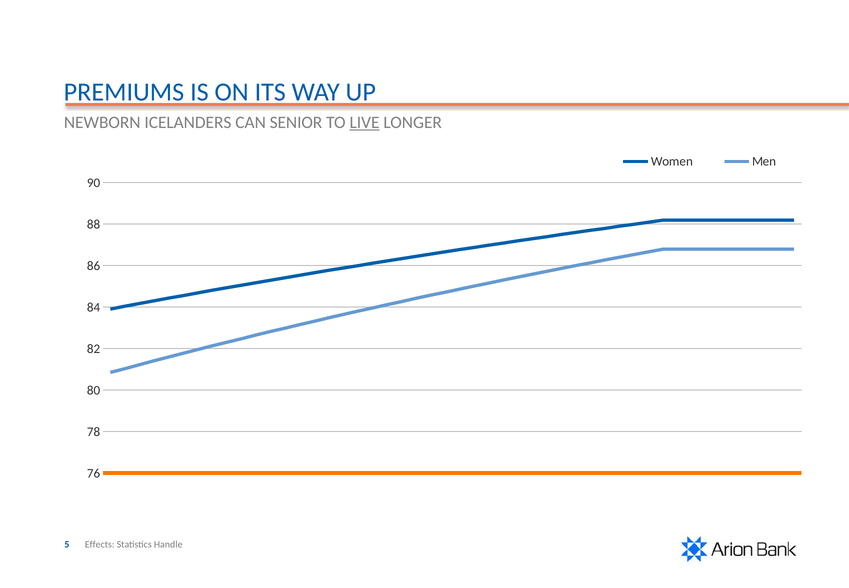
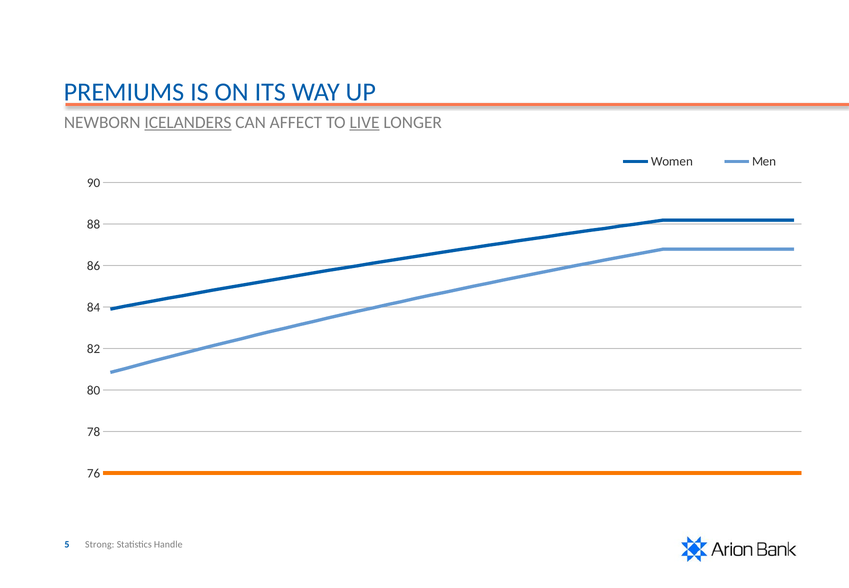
ICELANDERS underline: none -> present (188, 123)
SENIOR: SENIOR -> AFFECT (296, 123)
Effects: Effects -> Strong (100, 545)
